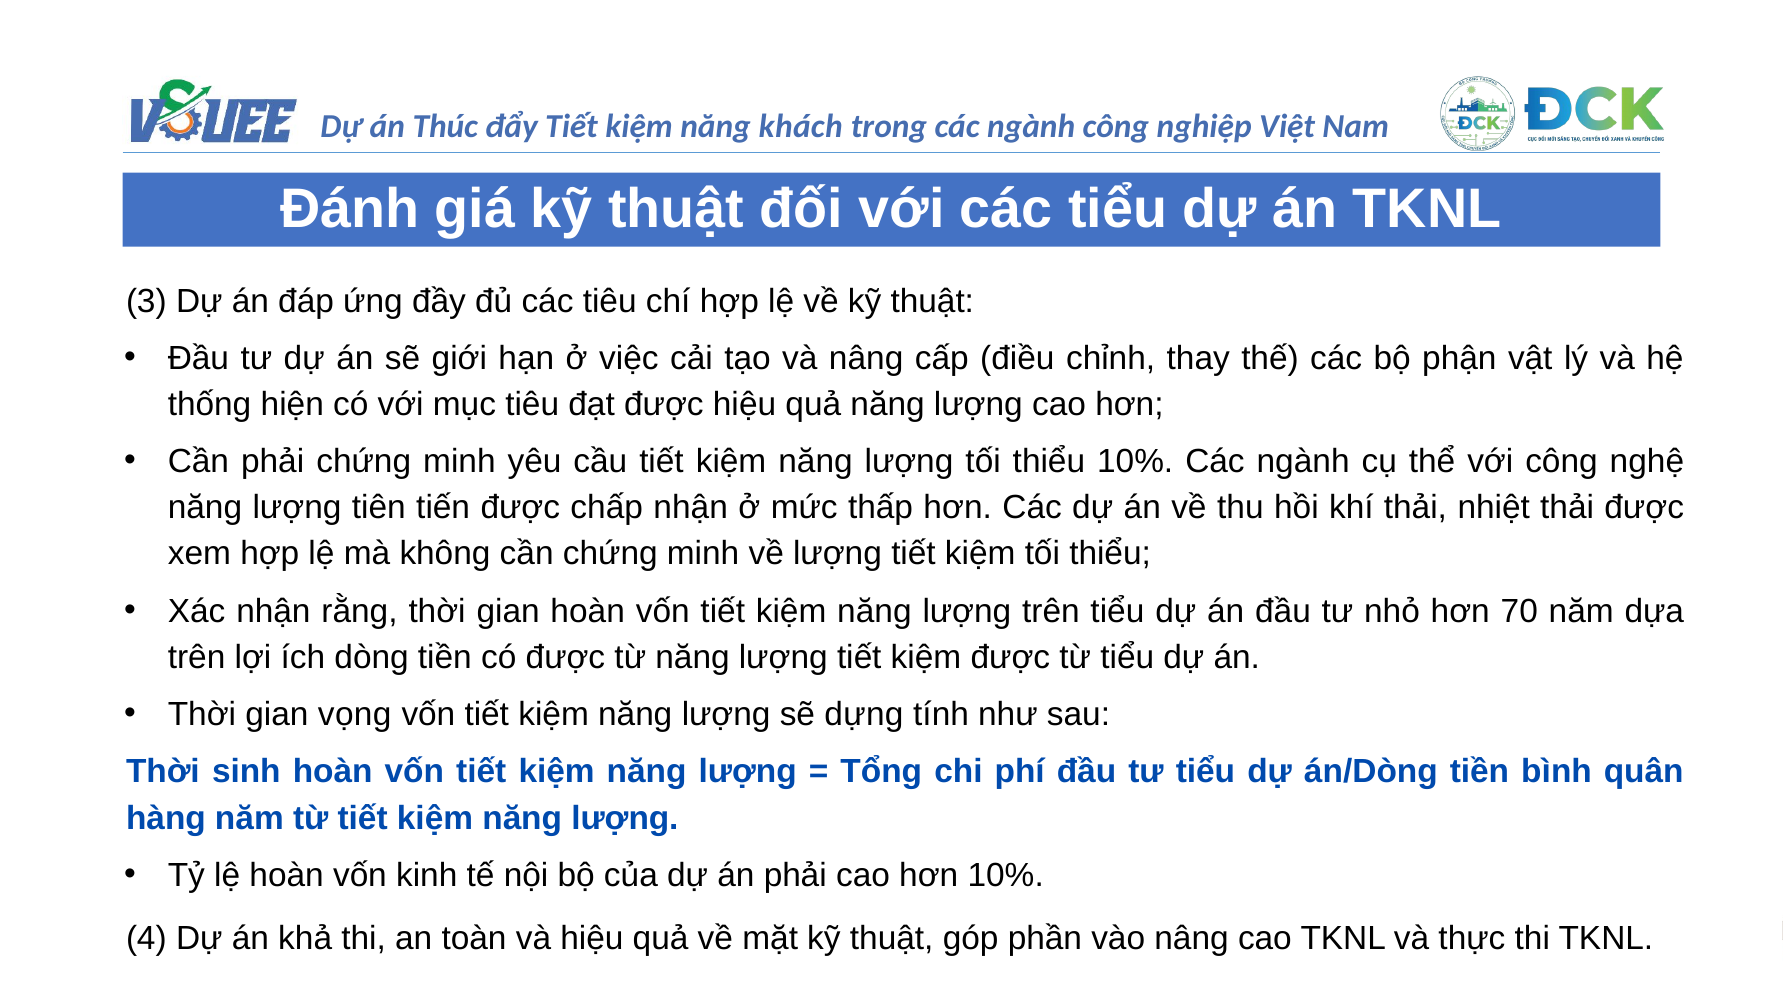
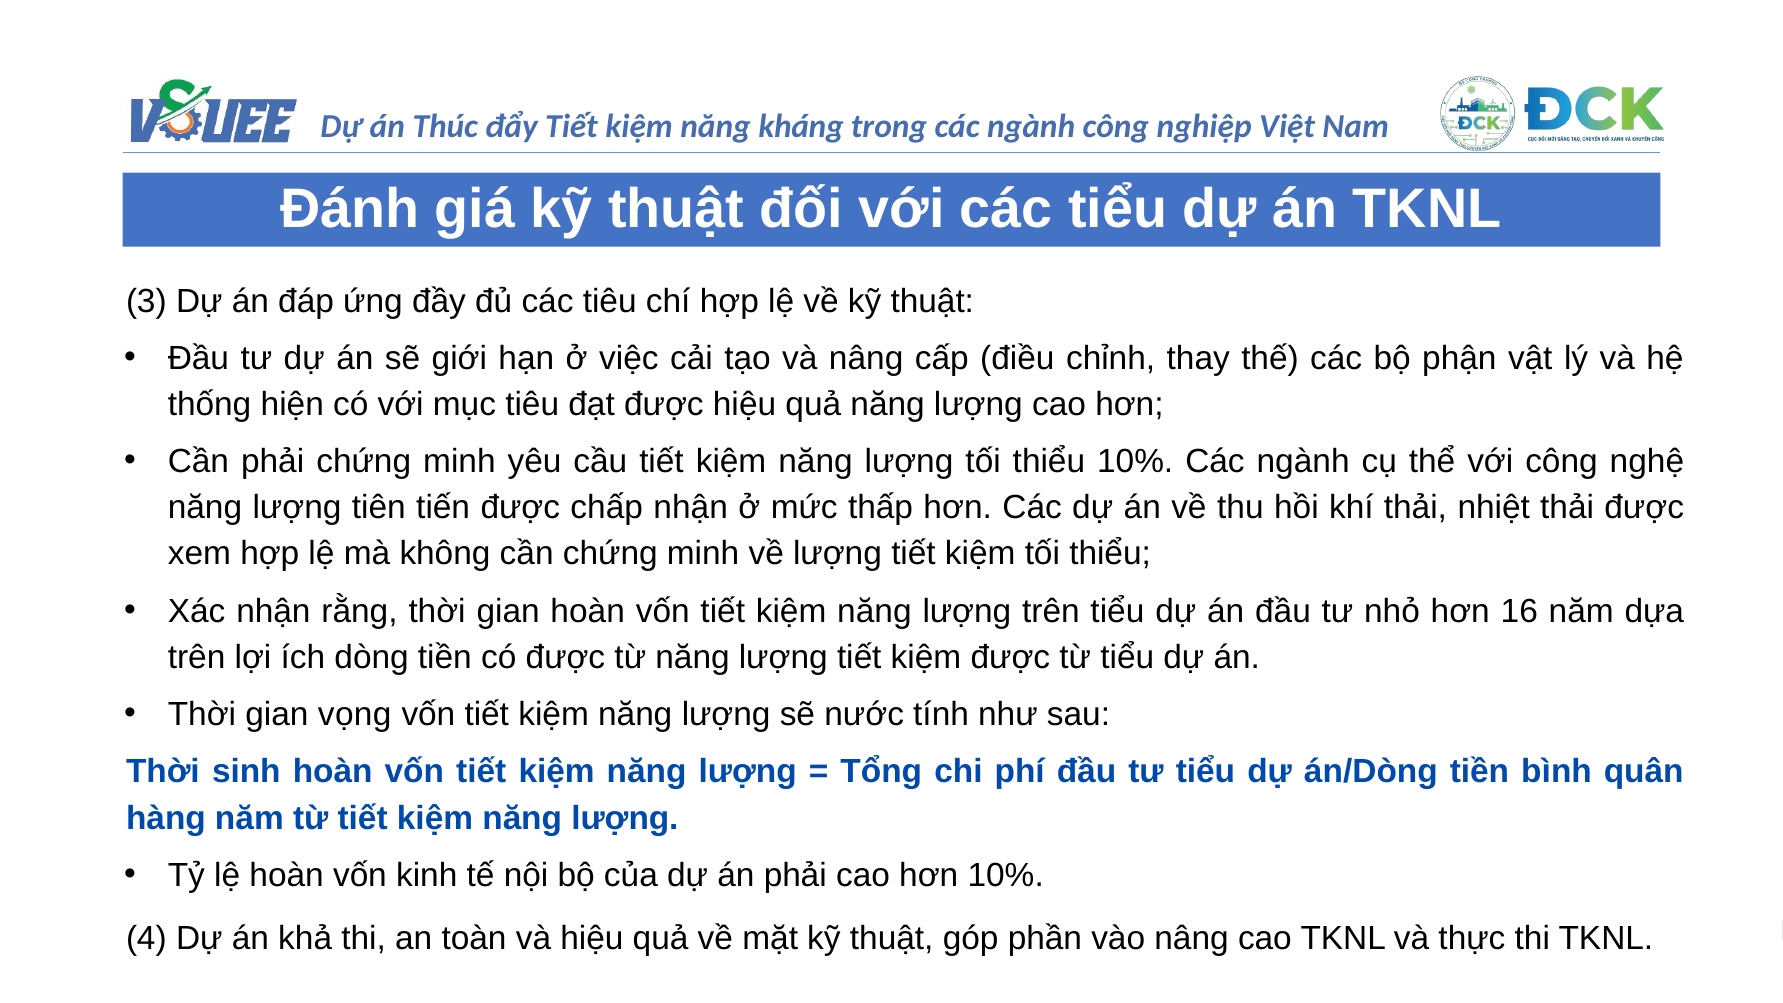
khách: khách -> kháng (801, 127)
70: 70 -> 16 (1519, 611)
dựng: dựng -> nước (864, 715)
